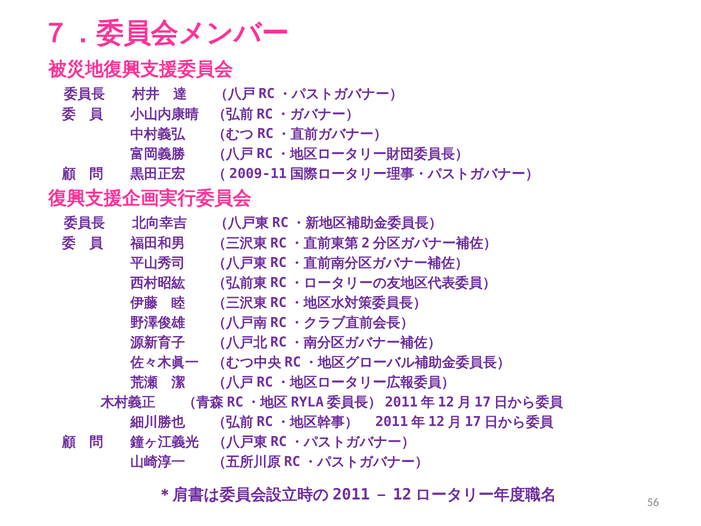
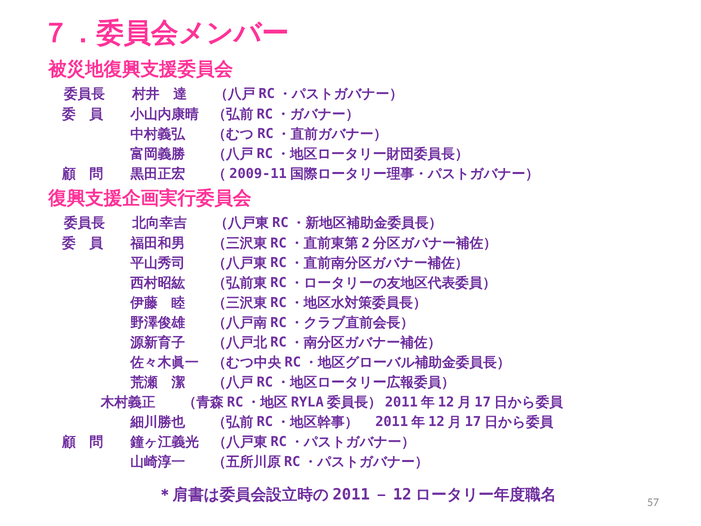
56: 56 -> 57 (653, 502)
